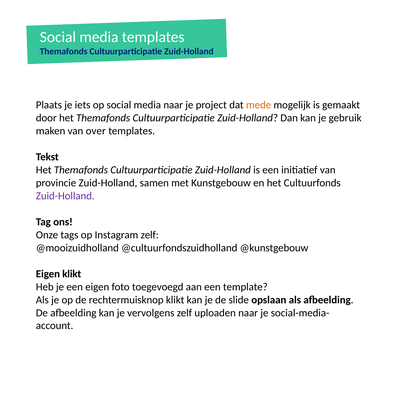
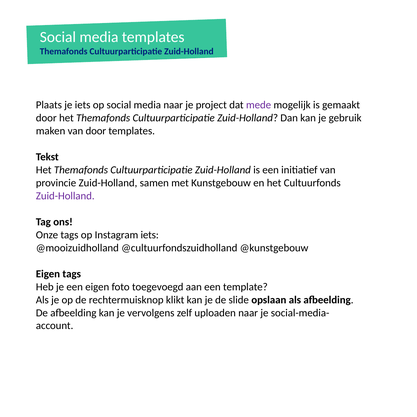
mede colour: orange -> purple (259, 105)
van over: over -> door (96, 131)
Instagram zelf: zelf -> iets (150, 235)
Eigen klikt: klikt -> tags (72, 274)
